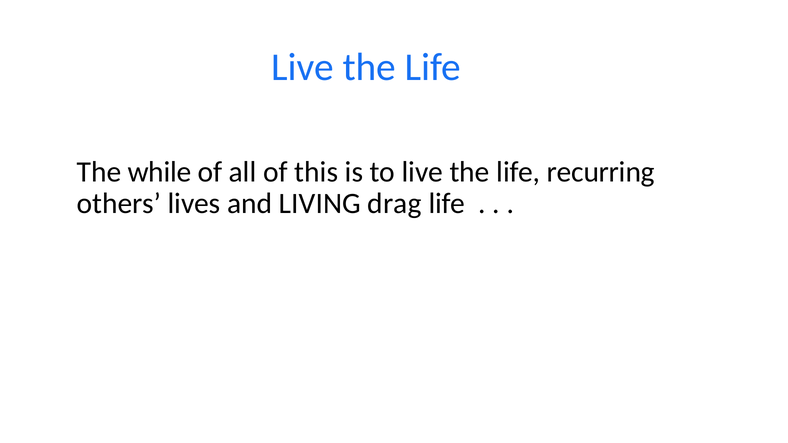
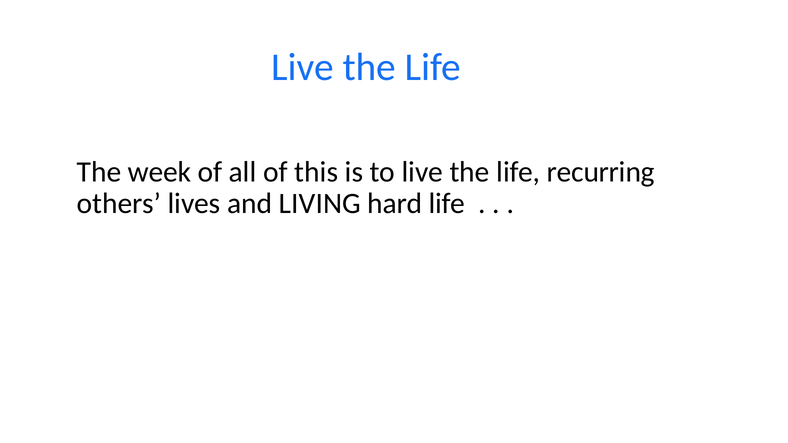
while: while -> week (159, 172)
drag: drag -> hard (395, 204)
